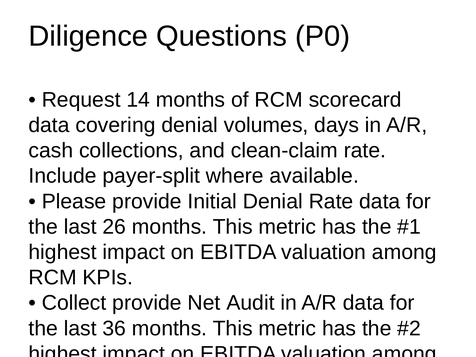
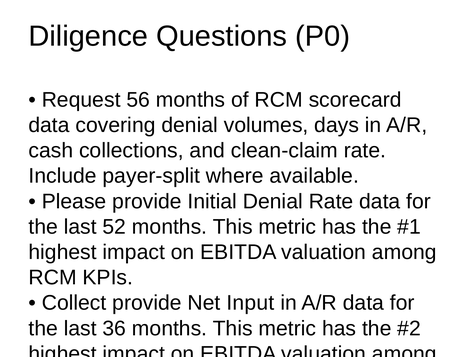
14: 14 -> 56 (138, 100)
26: 26 -> 52 (114, 227)
Audit: Audit -> Input (250, 303)
